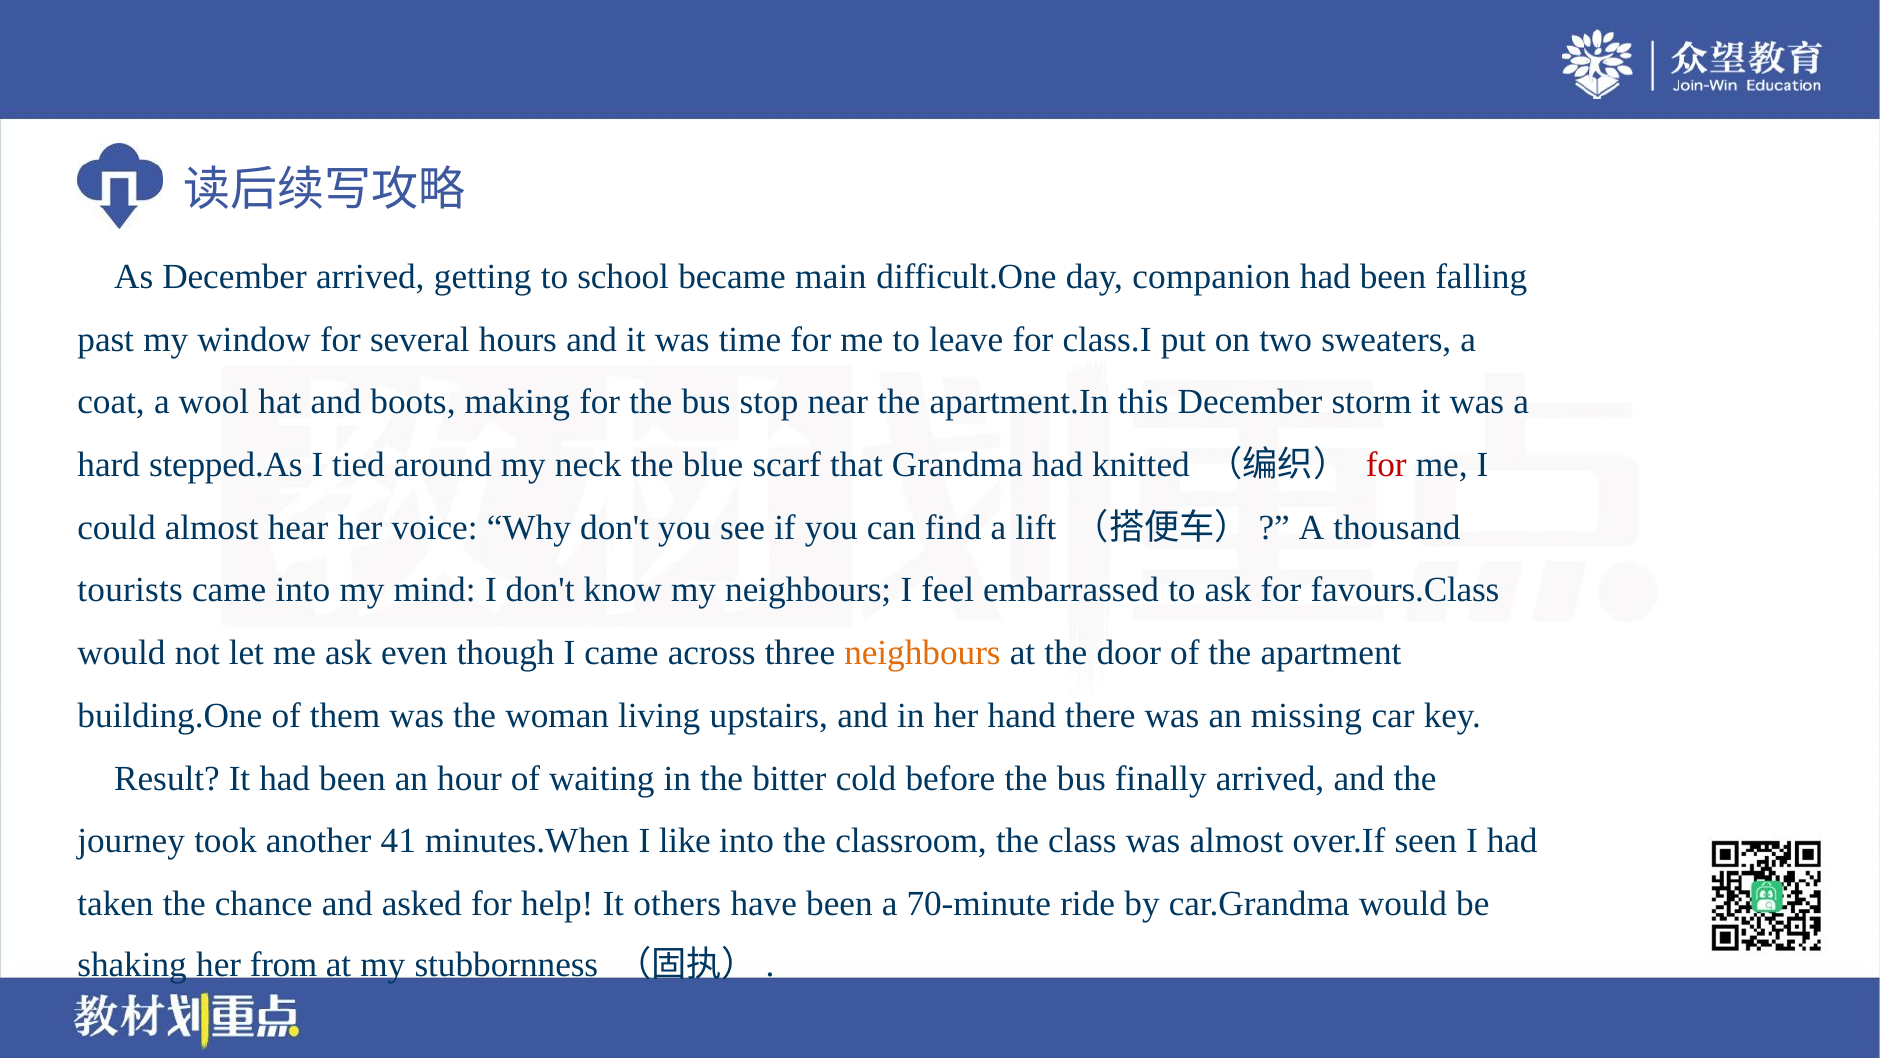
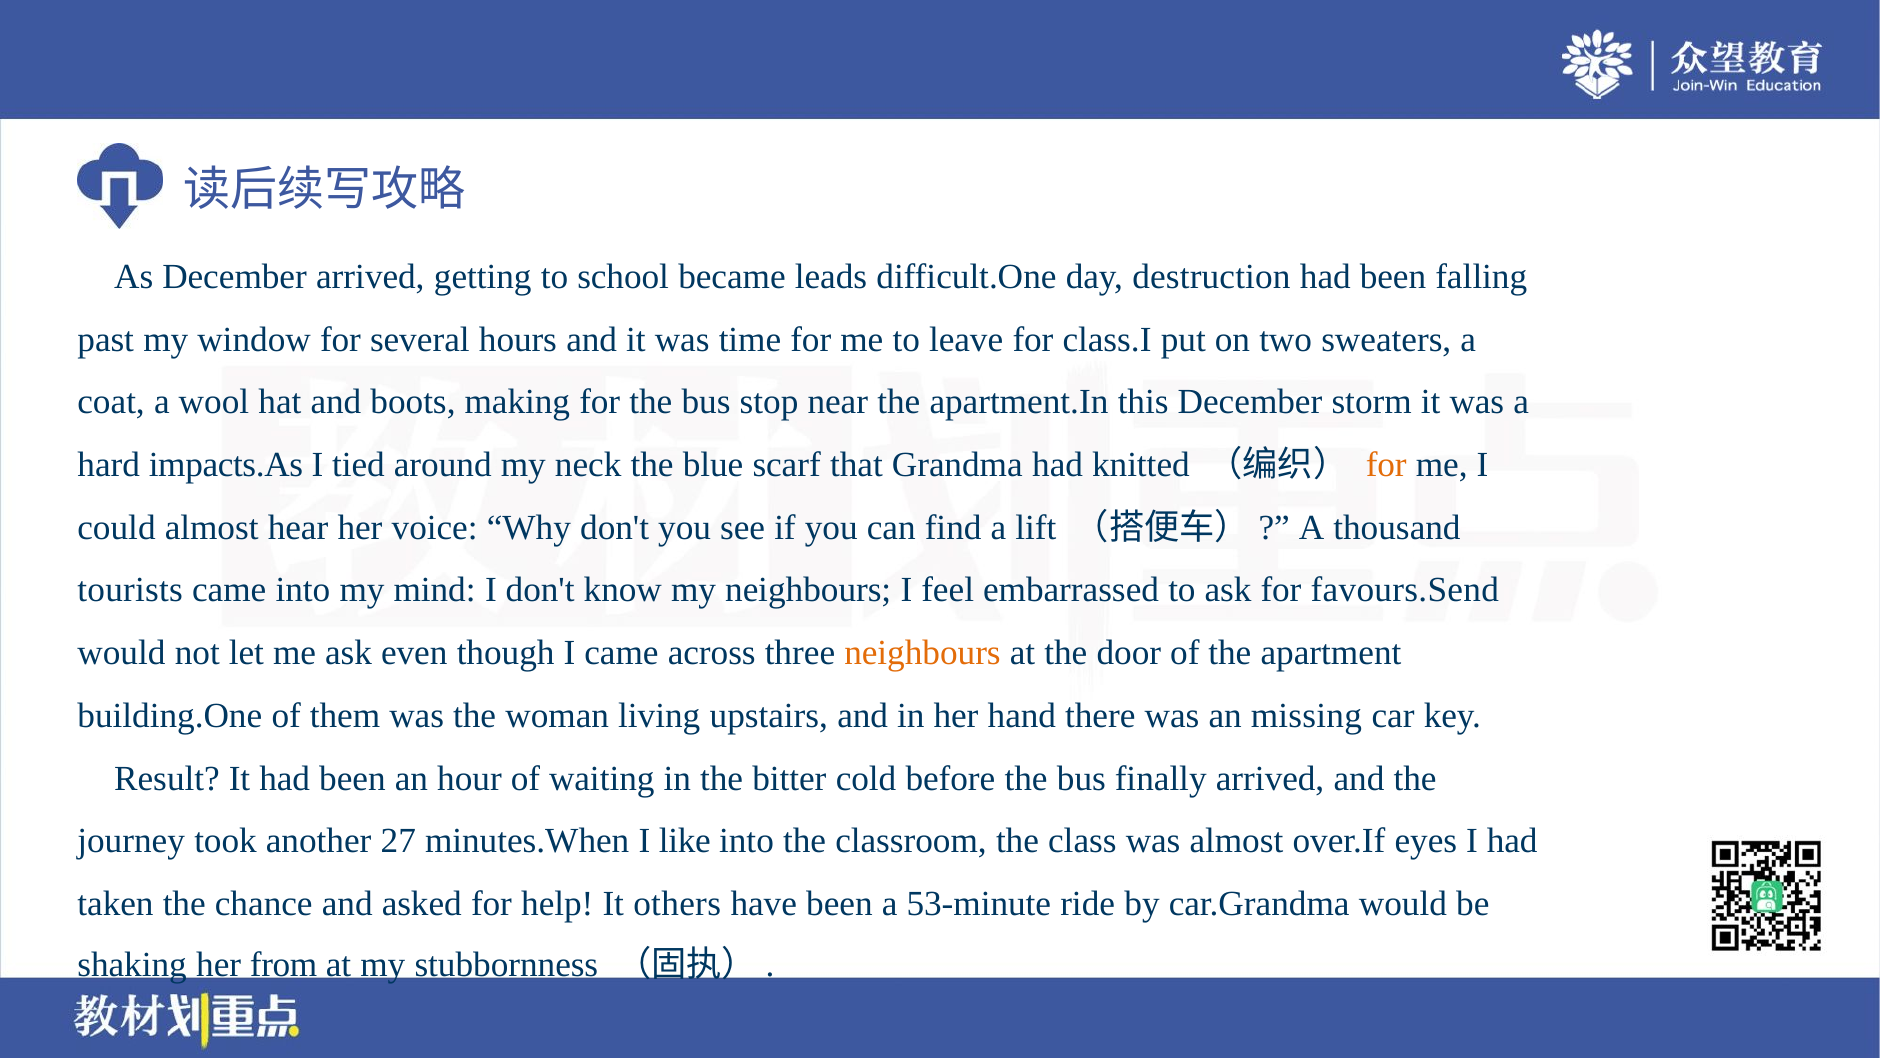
main: main -> leads (831, 277)
companion: companion -> destruction (1211, 277)
stepped.As: stepped.As -> impacts.As (226, 465)
for colour: red -> orange (1386, 465)
favours.Class: favours.Class -> favours.Send (1405, 590)
41: 41 -> 27 (398, 841)
seen: seen -> eyes (1426, 841)
70-minute: 70-minute -> 53-minute (979, 903)
